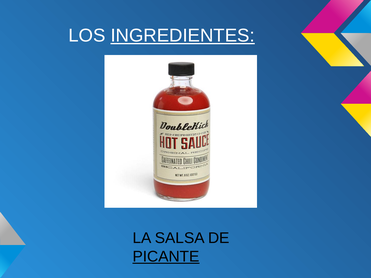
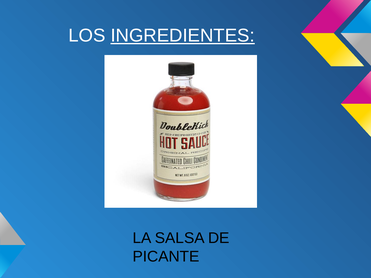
PICANTE underline: present -> none (166, 257)
